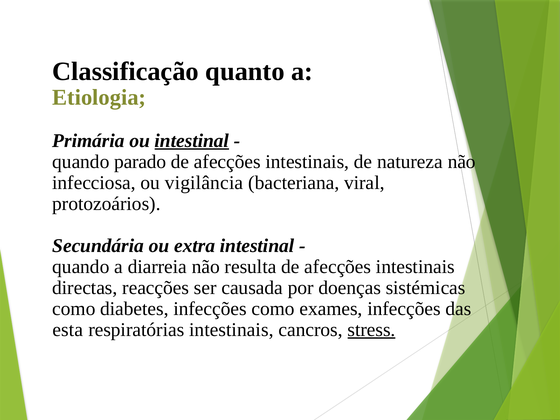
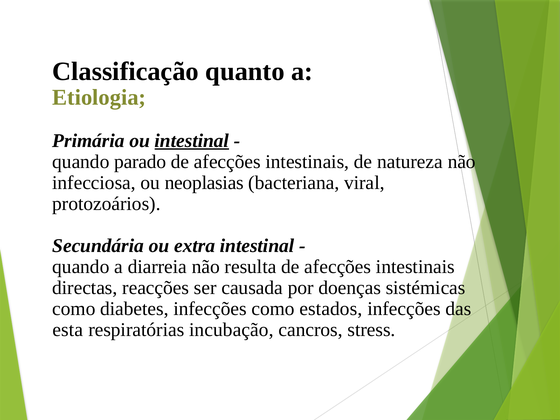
vigilância: vigilância -> neoplasias (204, 183)
exames: exames -> estados (331, 309)
respiratórias intestinais: intestinais -> incubação (231, 330)
stress underline: present -> none (372, 330)
